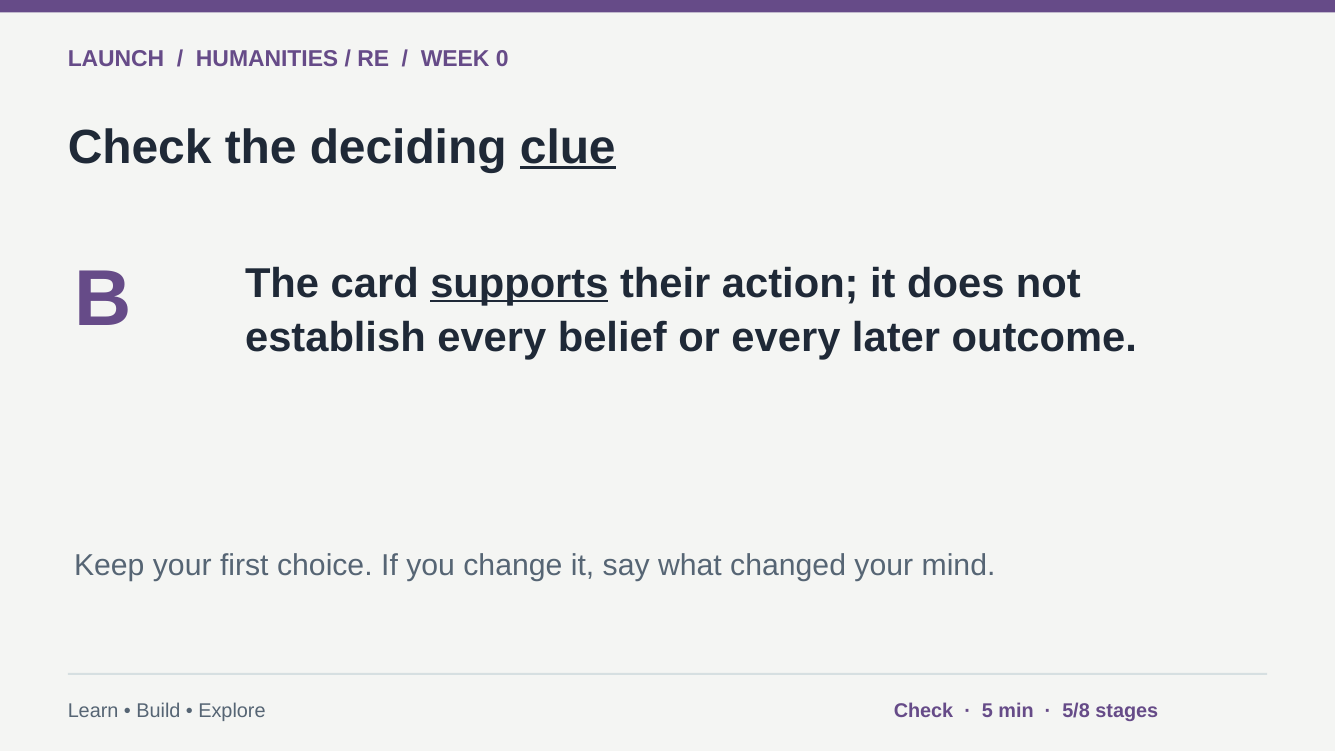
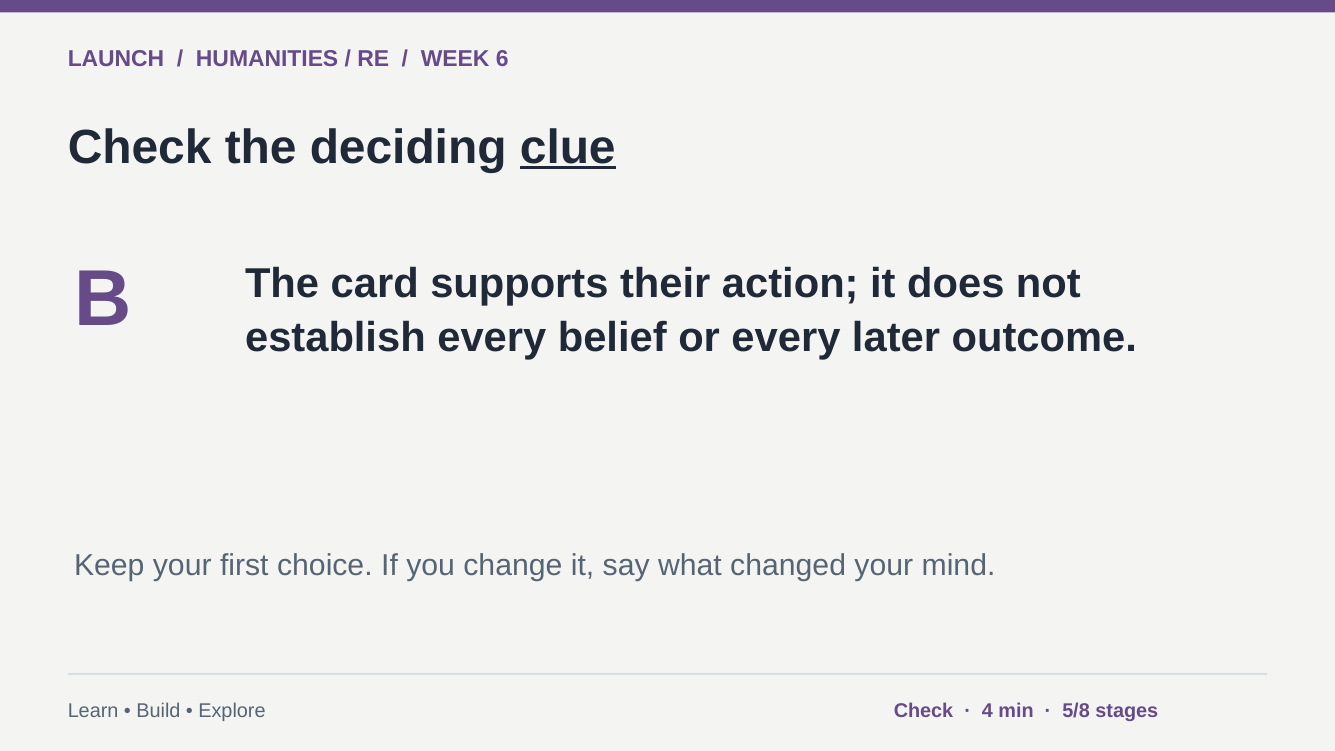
0: 0 -> 6 (502, 59)
supports underline: present -> none (519, 283)
5: 5 -> 4 (987, 711)
